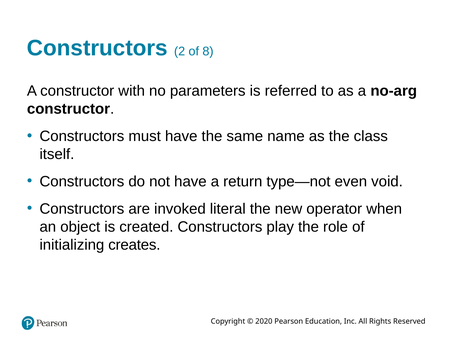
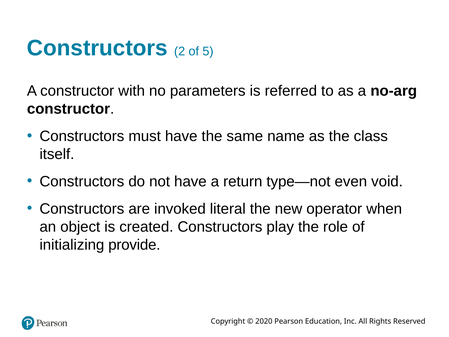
8: 8 -> 5 (208, 51)
creates: creates -> provide (134, 245)
